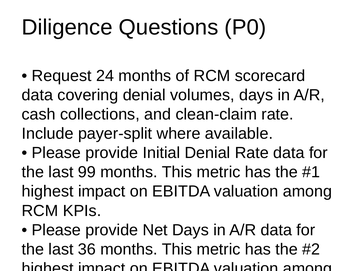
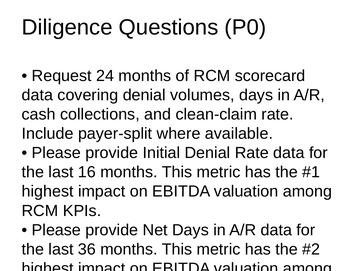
99: 99 -> 16 (87, 172)
